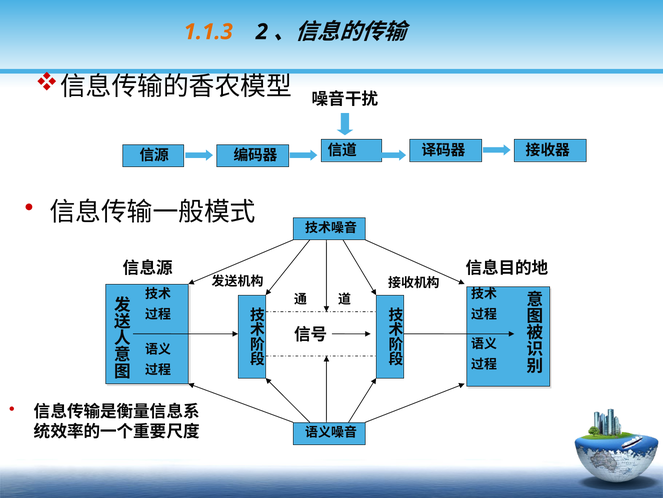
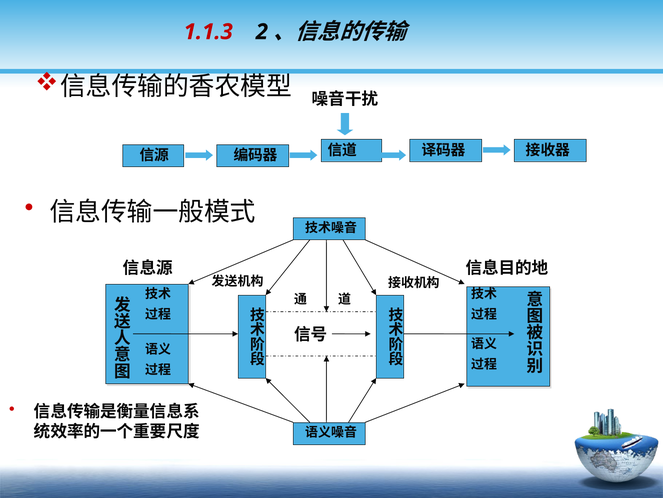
1.1.3 colour: orange -> red (208, 32)
